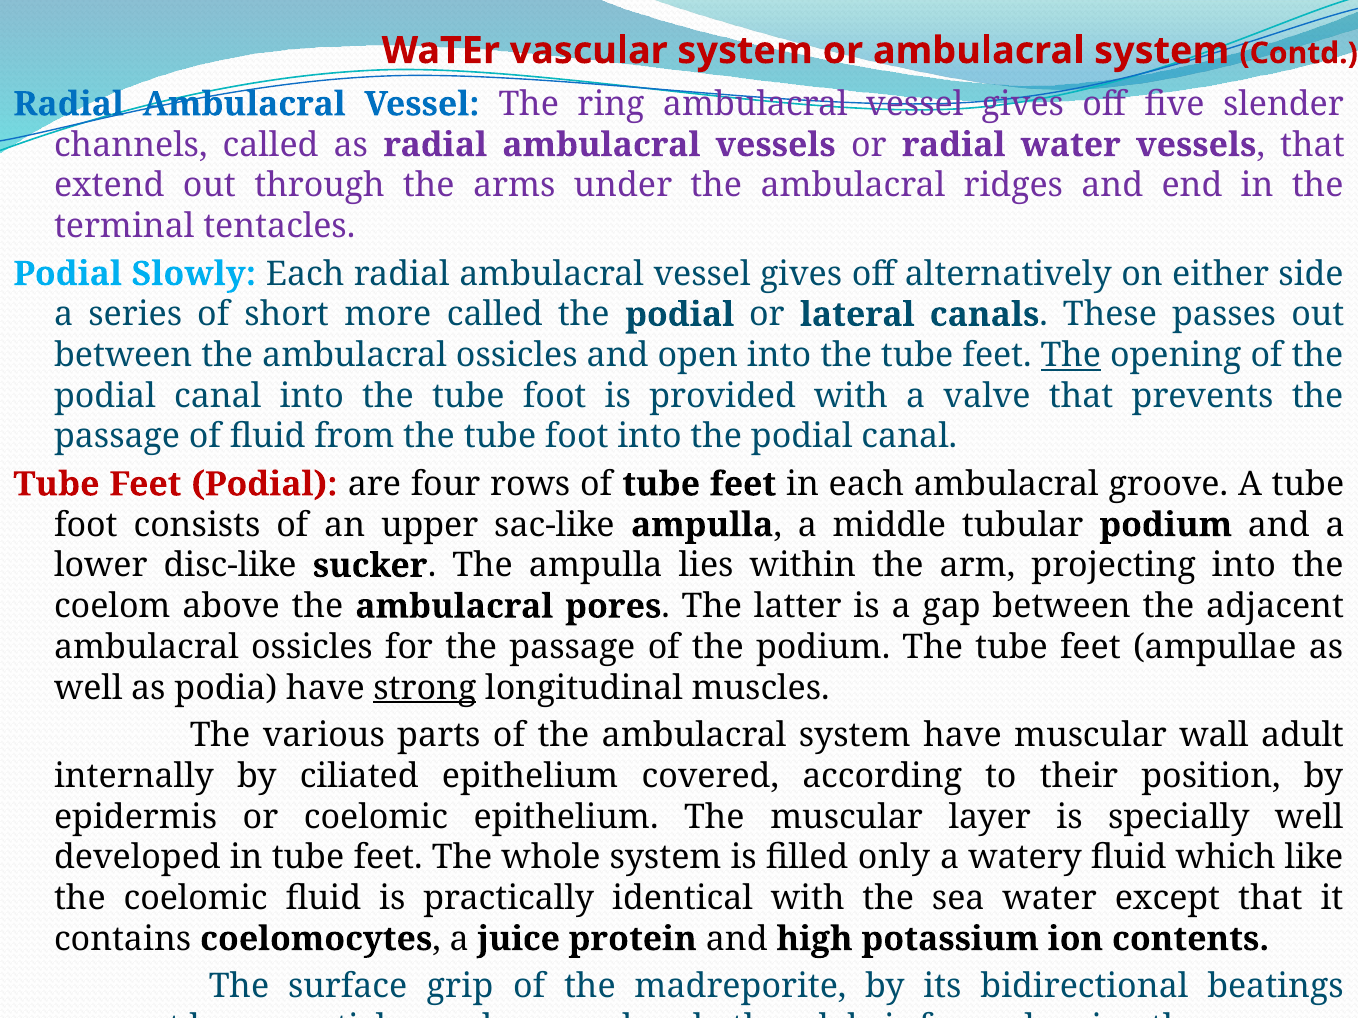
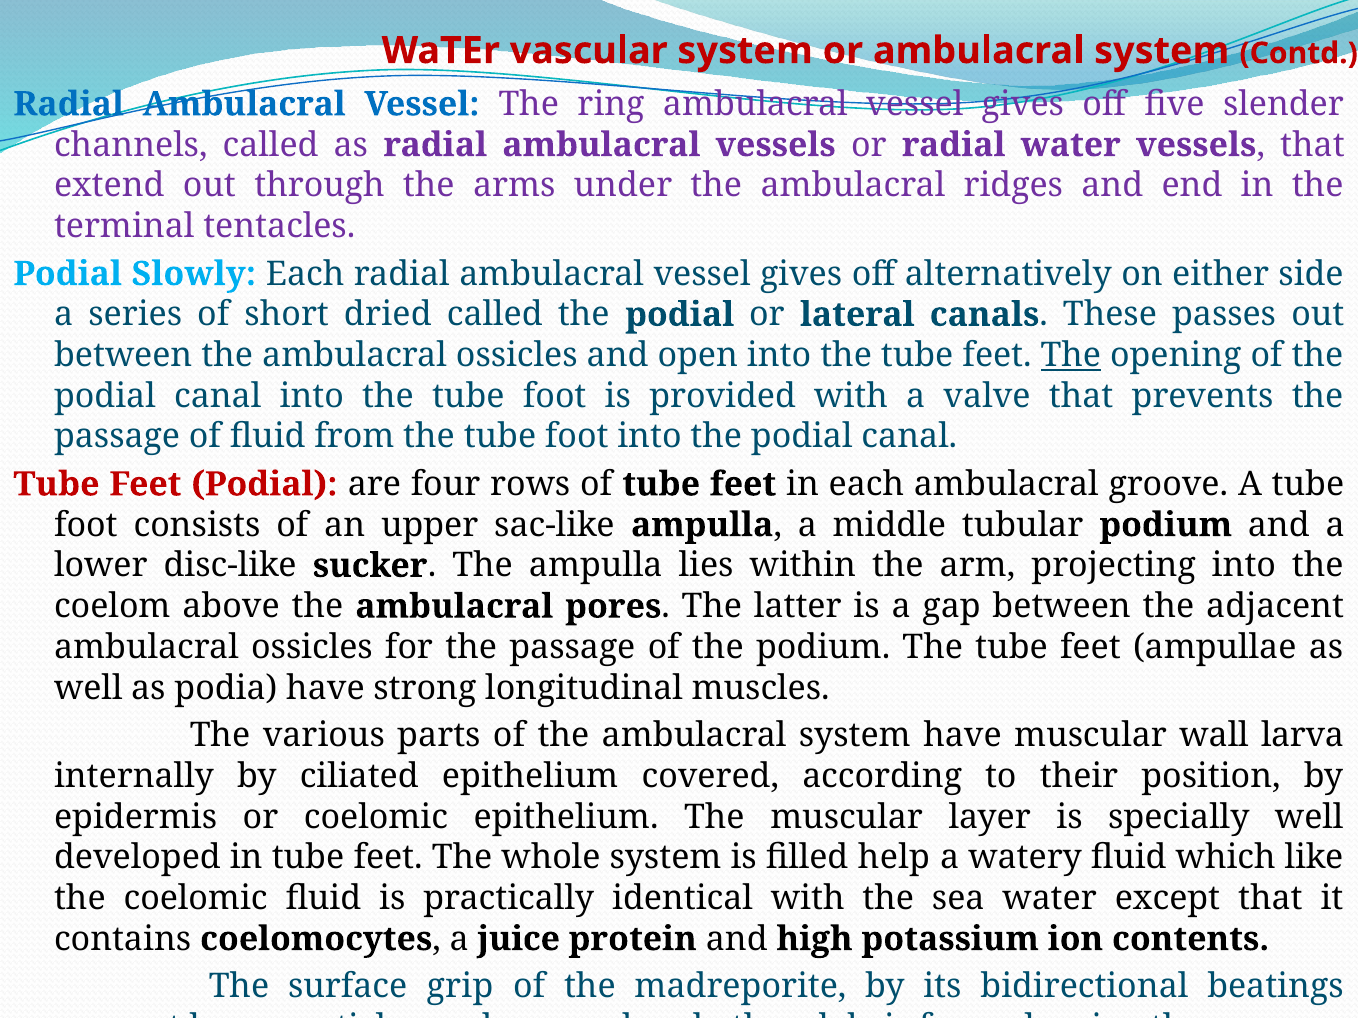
more: more -> dried (388, 315)
strong underline: present -> none (425, 688)
adult: adult -> larva (1303, 736)
only: only -> help (894, 858)
